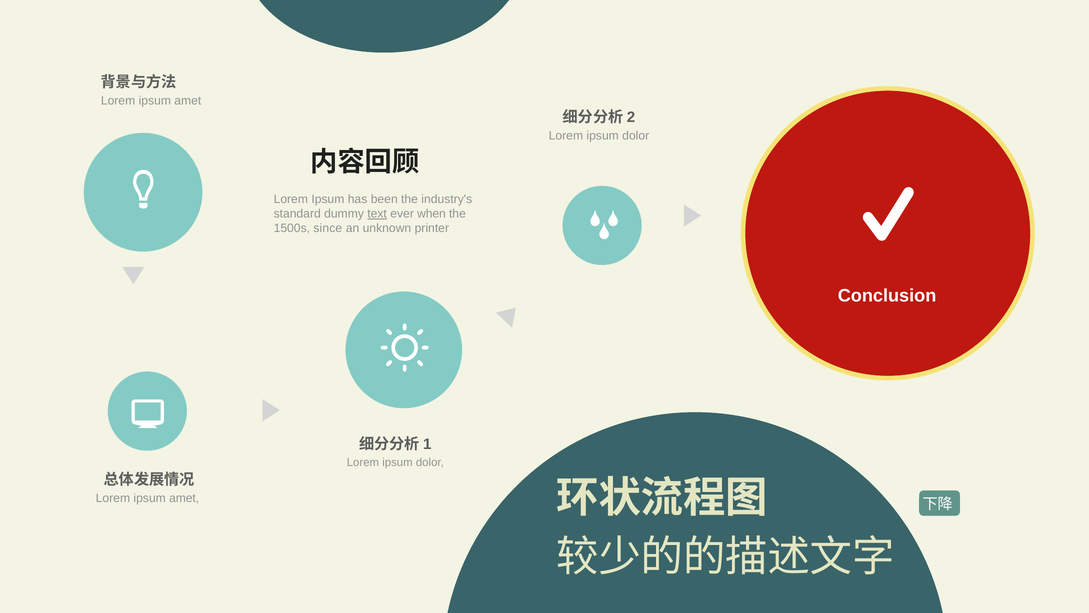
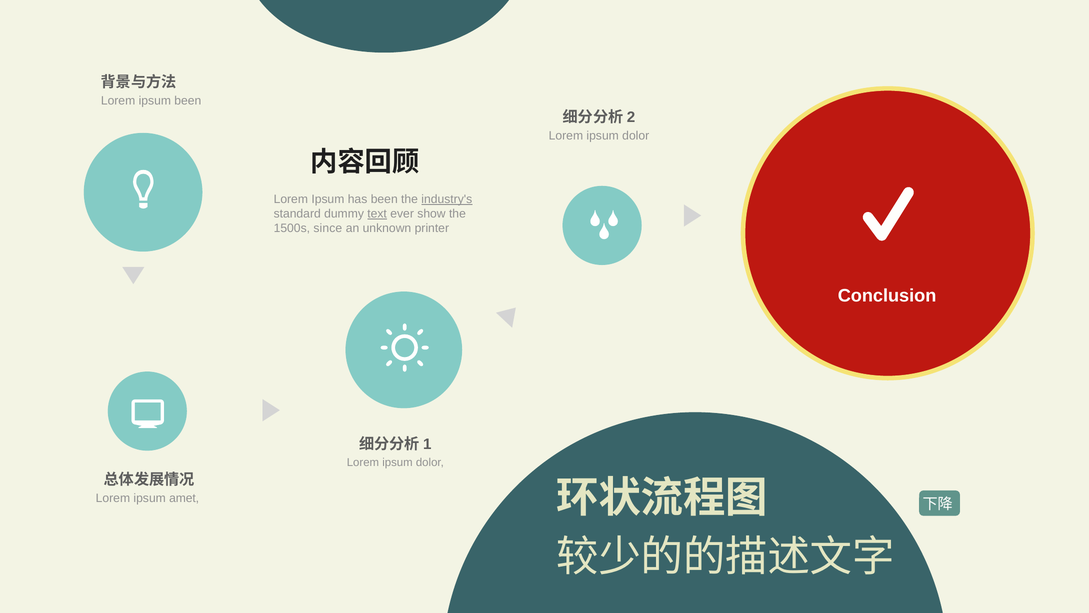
amet: amet -> been (188, 101)
industry's underline: none -> present (447, 199)
when: when -> show (431, 214)
